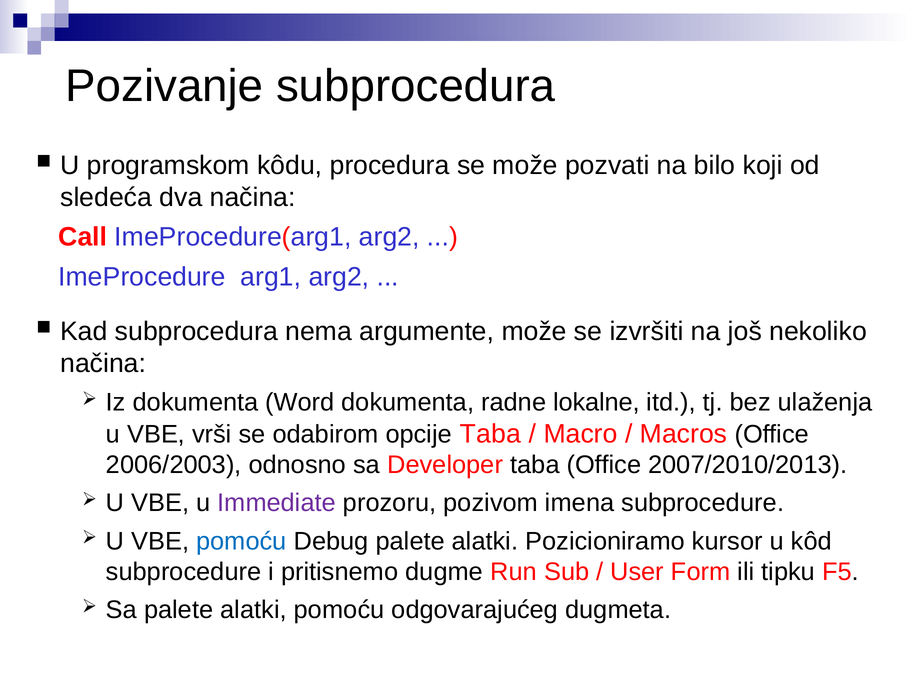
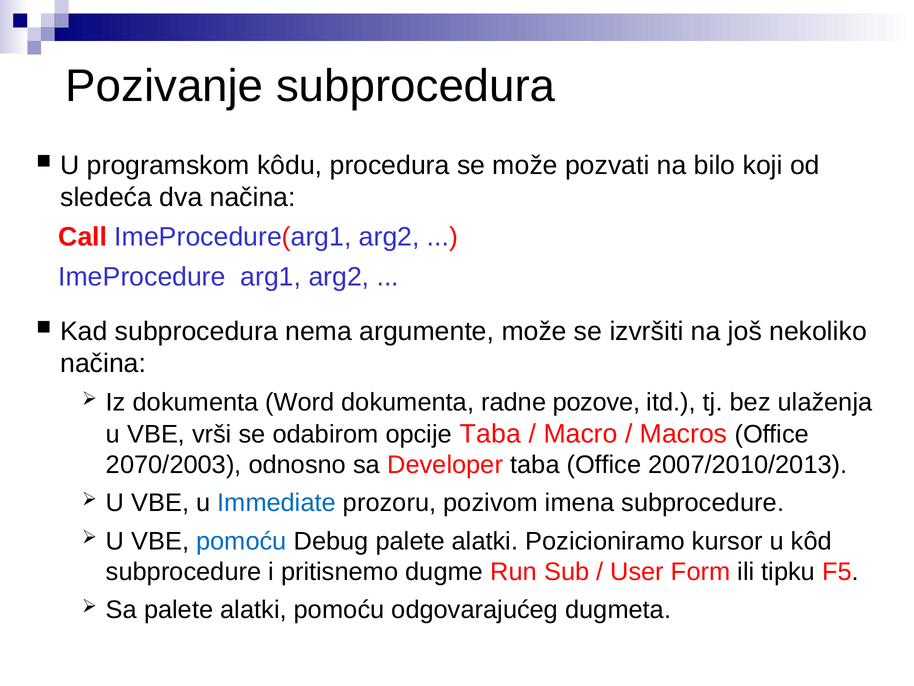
lokalne: lokalne -> pozove (596, 402)
2006/2003: 2006/2003 -> 2070/2003 (174, 465)
Immediate colour: purple -> blue (277, 503)
